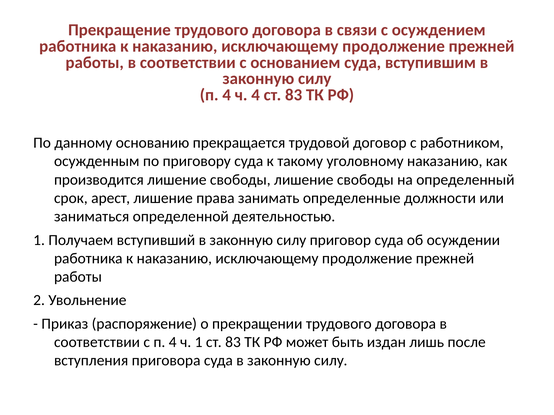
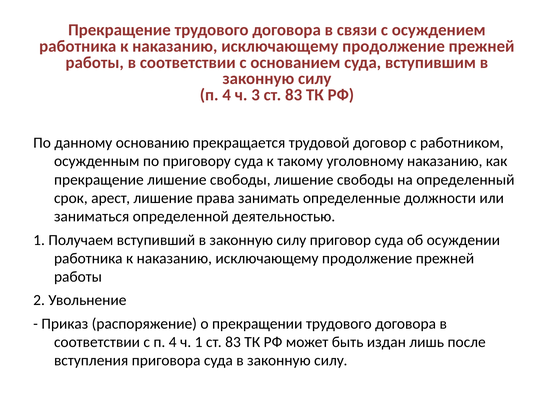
ч 4: 4 -> 3 (256, 95)
производится: производится -> прекращение (99, 180)
